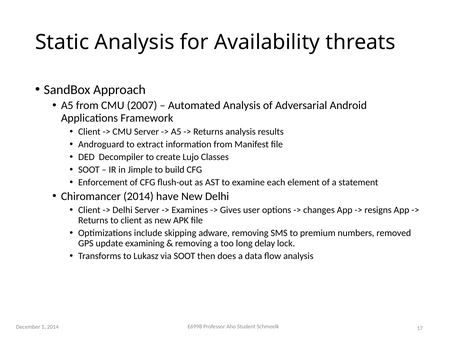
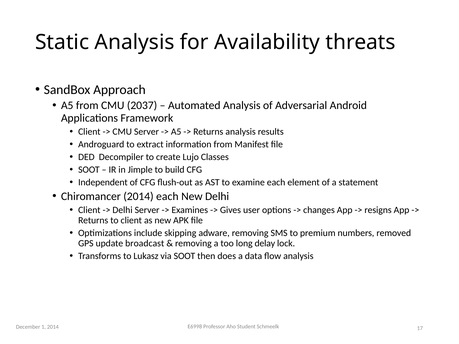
2007: 2007 -> 2037 (142, 106)
Enforcement: Enforcement -> Independent (103, 183)
2014 have: have -> each (167, 196)
examining: examining -> broadcast (145, 244)
